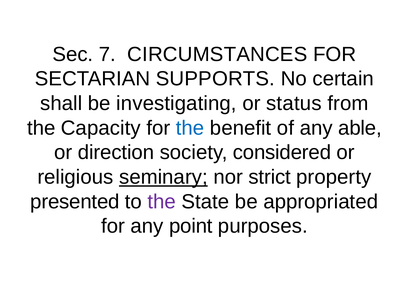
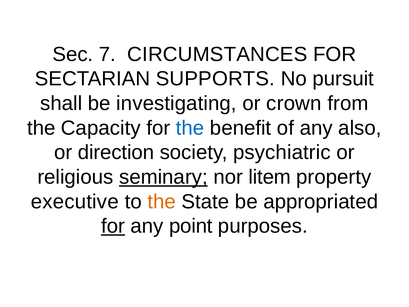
certain: certain -> pursuit (343, 79)
status: status -> crown (294, 103)
able: able -> also (360, 128)
considered: considered -> psychiatric (282, 152)
strict: strict -> litem (270, 177)
presented: presented -> executive (75, 202)
the colour: purple -> orange (162, 202)
for underline: none -> present (113, 226)
